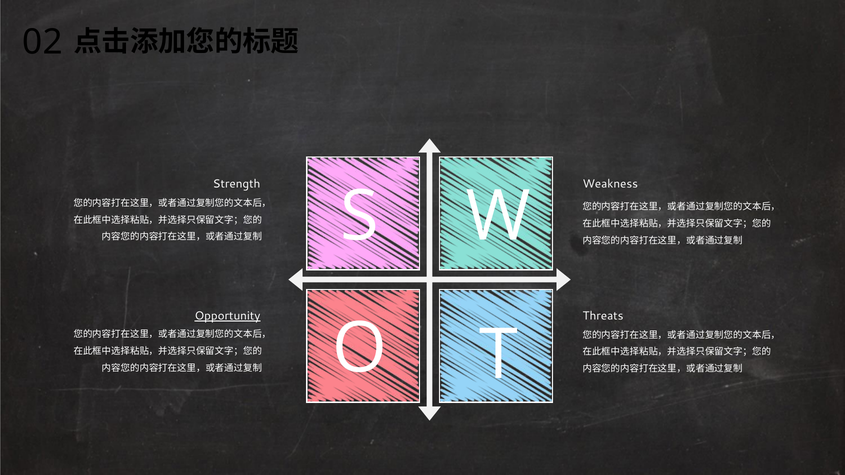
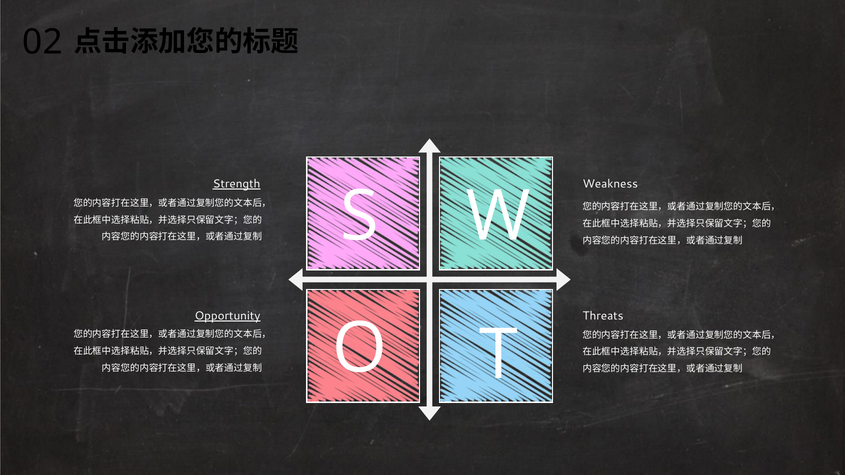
Strength underline: none -> present (237, 184)
